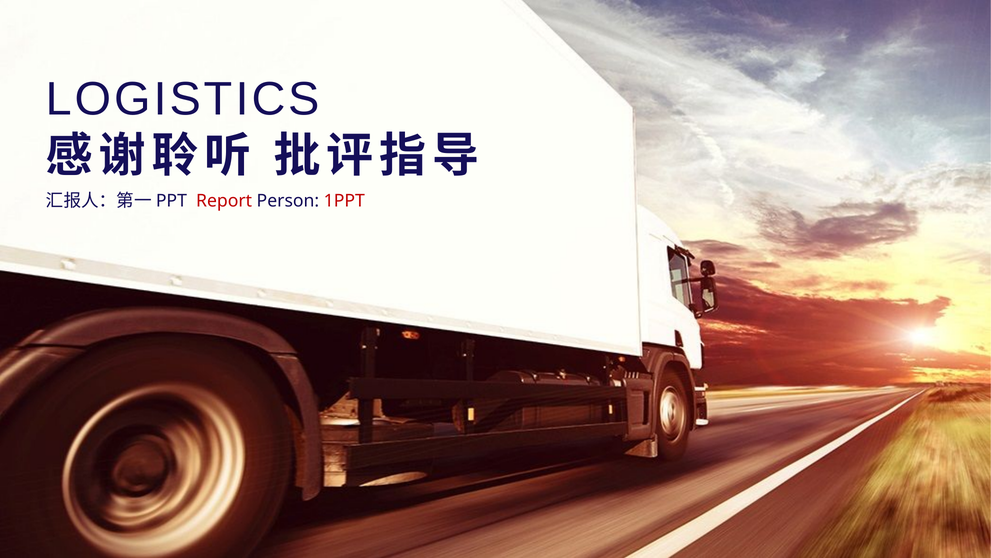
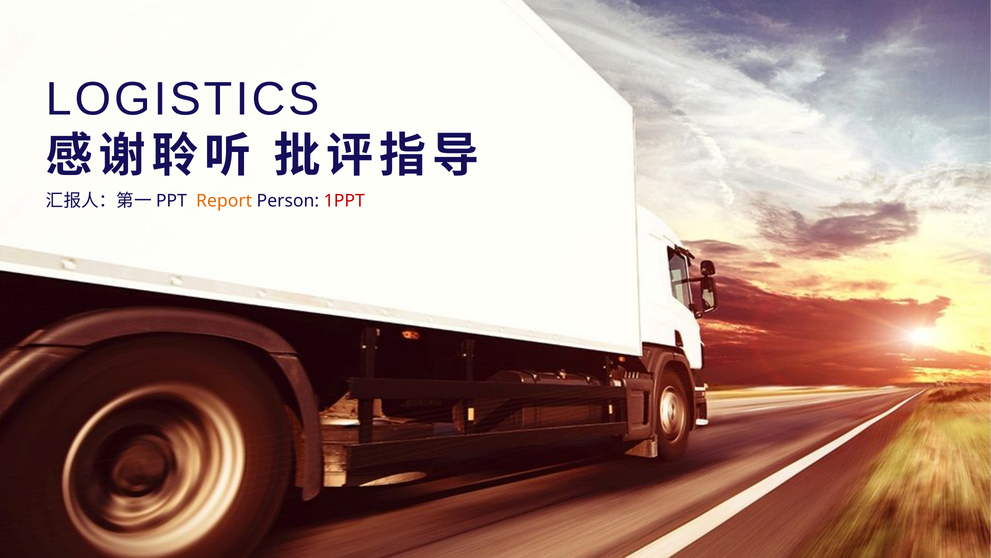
Report colour: red -> orange (224, 201)
